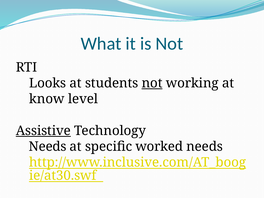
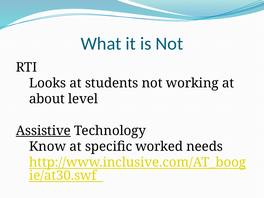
not underline: present -> none (152, 83)
know: know -> about (47, 99)
Needs: Needs -> Know (48, 147)
